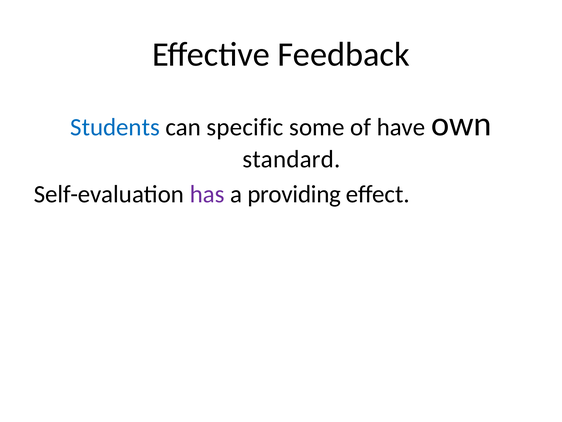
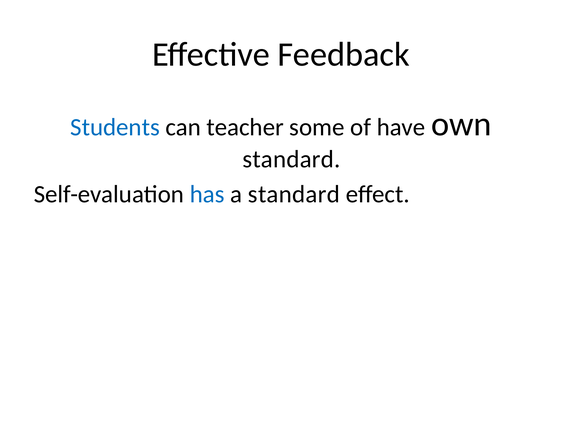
specific: specific -> teacher (245, 127)
has colour: purple -> blue (207, 194)
a providing: providing -> standard (294, 194)
